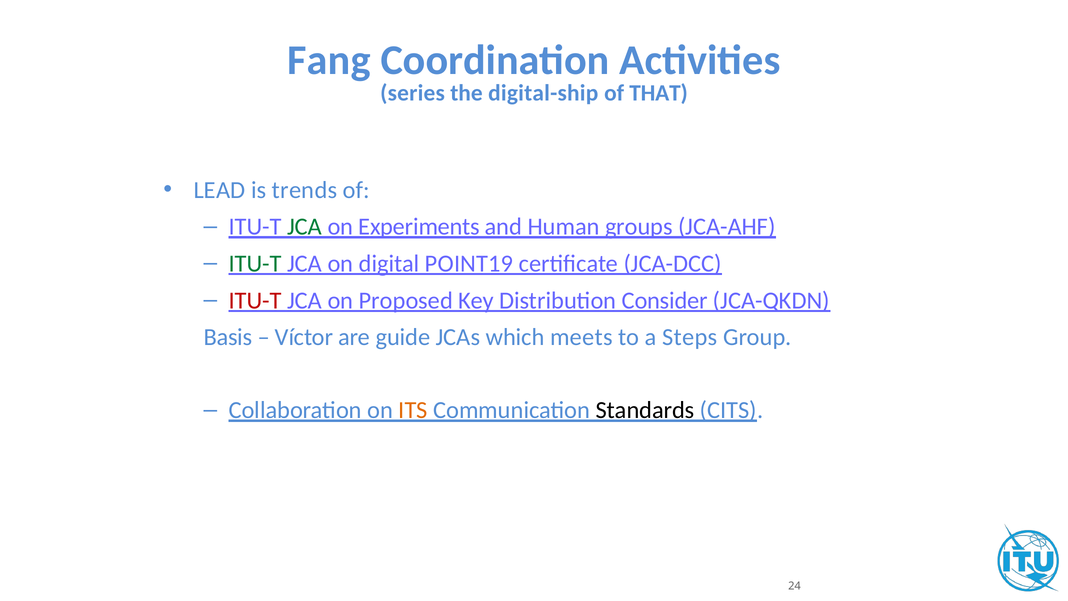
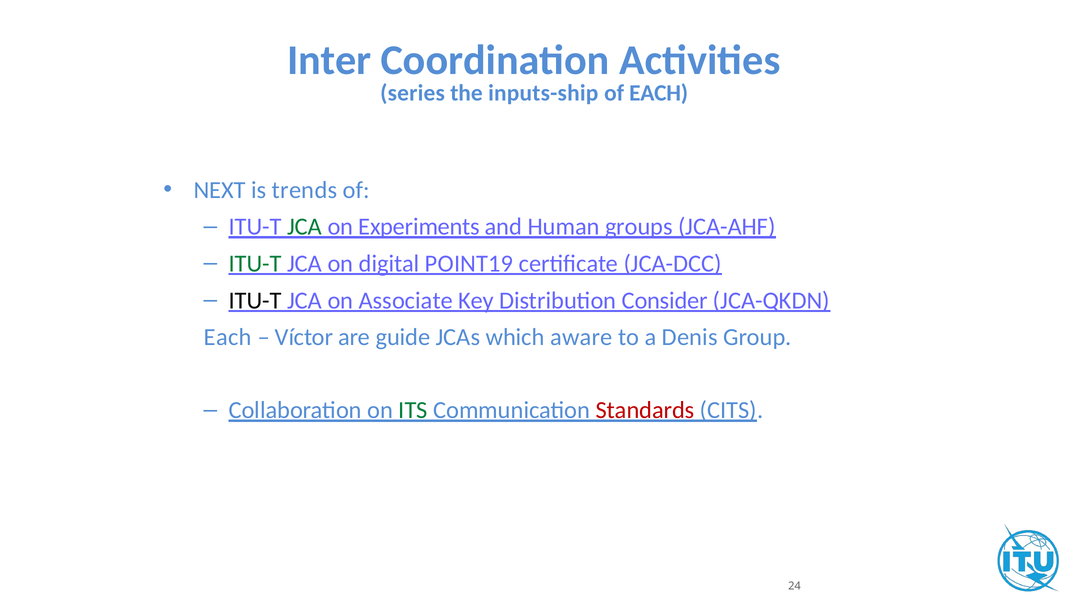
Fang: Fang -> Inter (329, 60)
digital-ship: digital-ship -> inputs-ship (543, 93)
of THAT: THAT -> EACH (659, 93)
LEAD: LEAD -> NEXT (220, 190)
ITU-T colour: red -> black (255, 300)
Proposed: Proposed -> Associate (406, 300)
Basis: Basis -> Each (228, 337)
meets: meets -> aware (581, 337)
Steps: Steps -> Denis (690, 337)
ITS colour: orange -> green (413, 410)
Standards colour: black -> red (645, 410)
